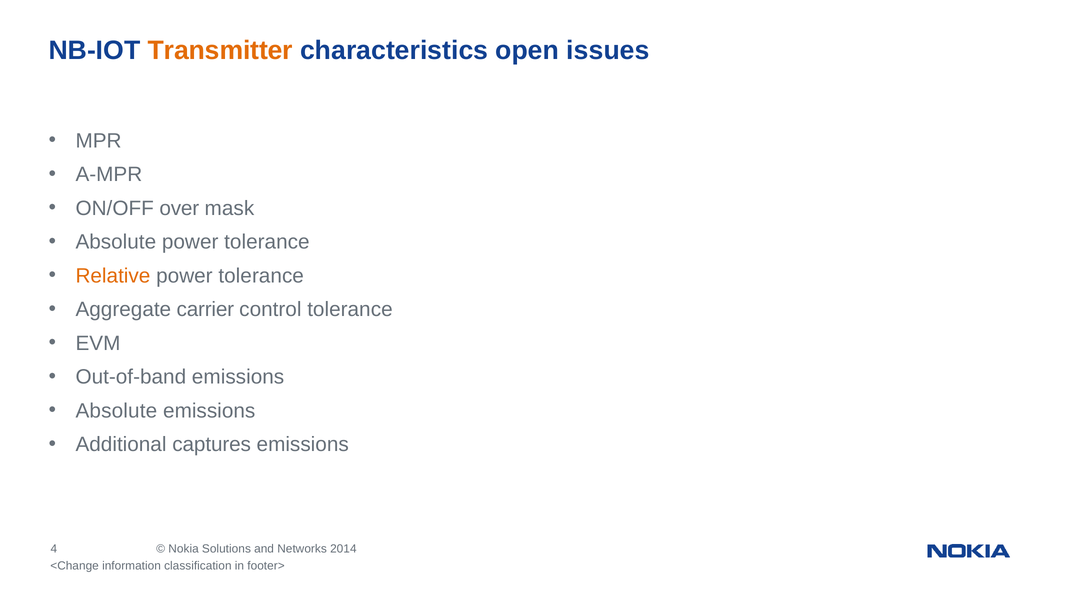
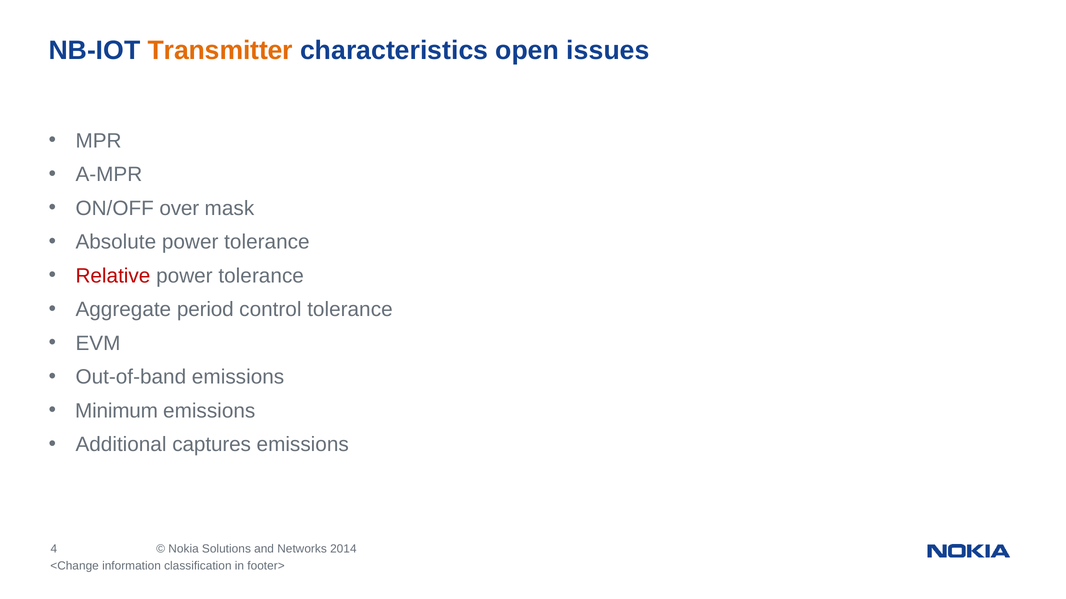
Relative colour: orange -> red (113, 276)
carrier: carrier -> period (205, 310)
Absolute: Absolute -> Minimum (117, 411)
